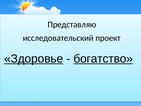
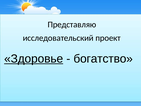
богатство underline: present -> none (103, 59)
